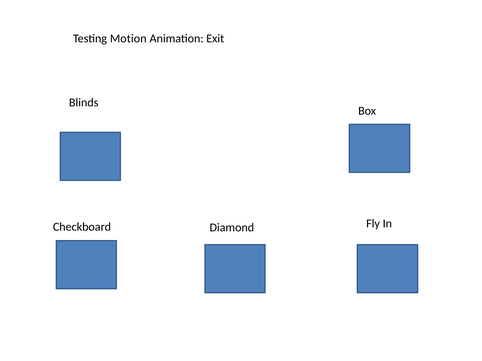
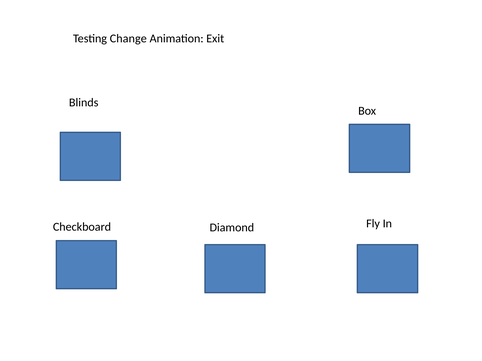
Motion: Motion -> Change (128, 39)
